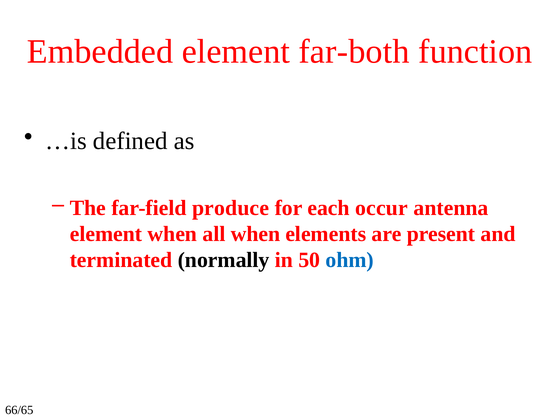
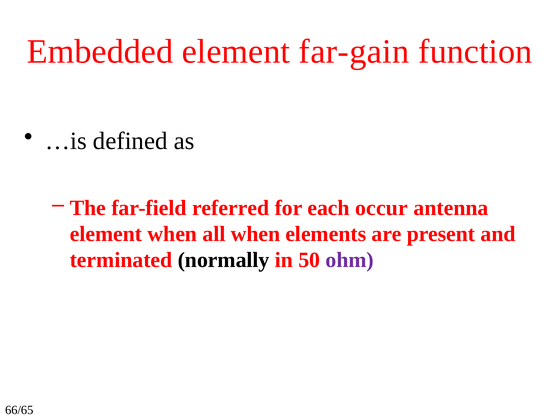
far-both: far-both -> far-gain (354, 51)
produce: produce -> referred (231, 208)
ohm colour: blue -> purple (350, 260)
